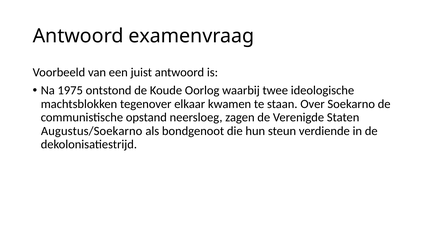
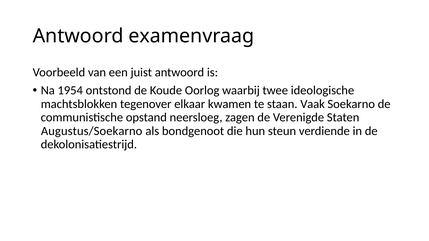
1975: 1975 -> 1954 (70, 91)
Over: Over -> Vaak (313, 104)
